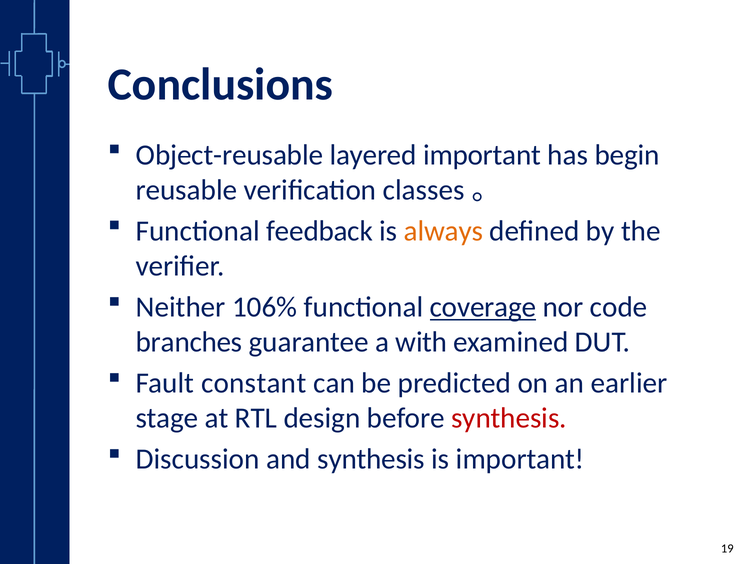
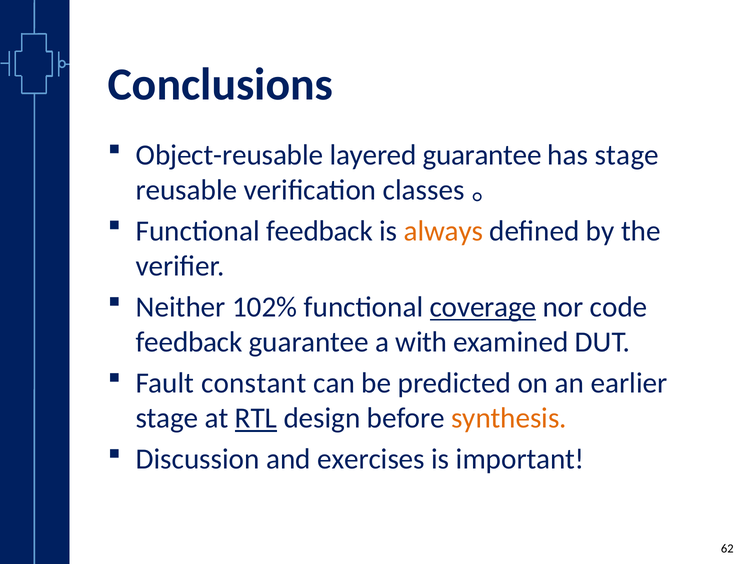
layered important: important -> guarantee (482, 155)
has begin: begin -> stage (627, 155)
106%: 106% -> 102% (265, 307)
branches: branches -> feedback (189, 342)
RTL underline: none -> present (256, 418)
synthesis colour: red -> orange (509, 418)
and synthesis: synthesis -> exercises (371, 459)
19: 19 -> 62 (727, 548)
